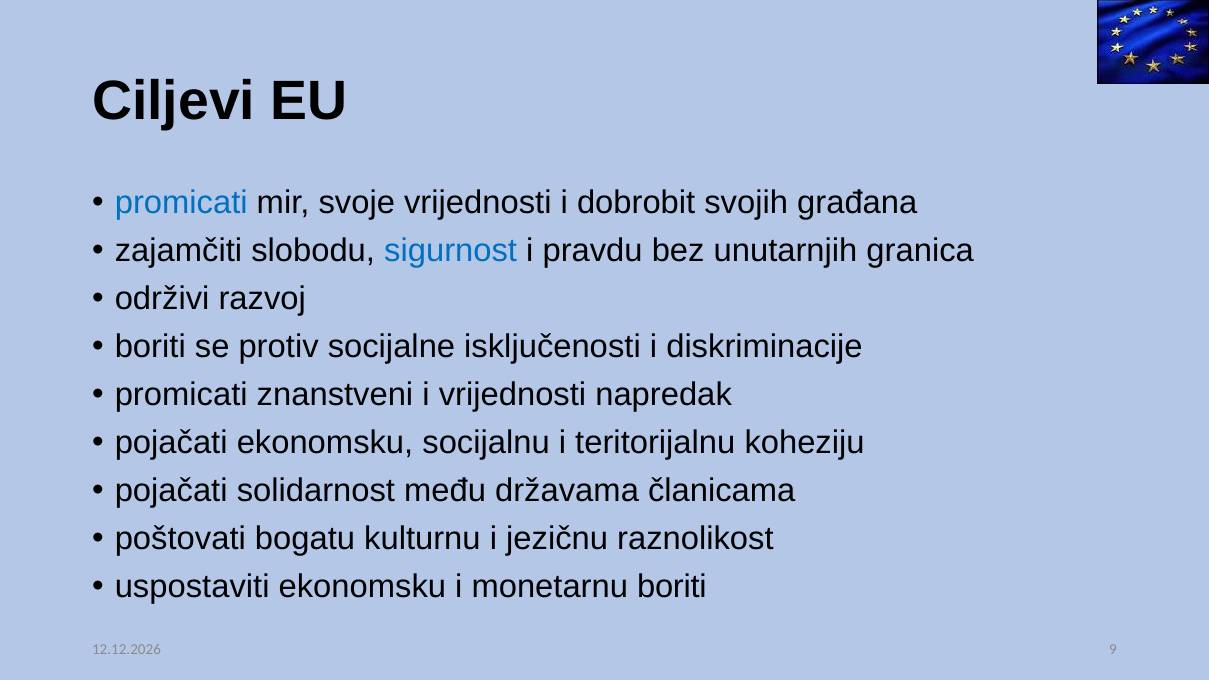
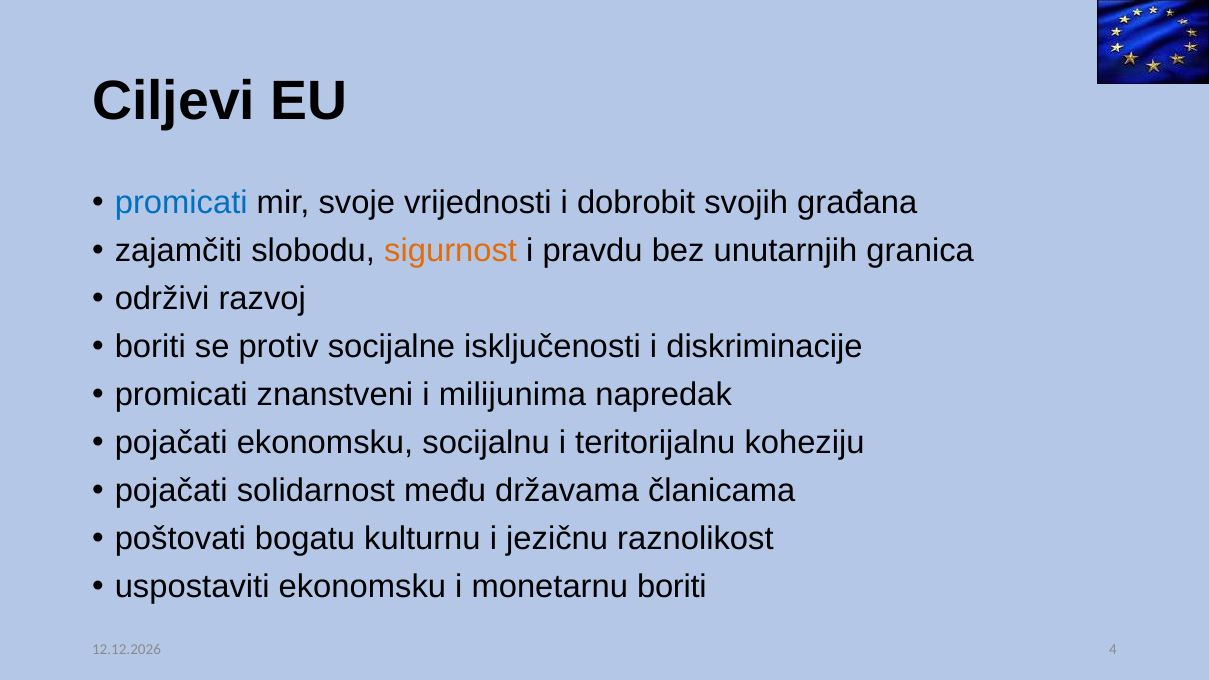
sigurnost colour: blue -> orange (451, 251)
i vrijednosti: vrijednosti -> milijunima (512, 395)
9: 9 -> 4 (1113, 649)
